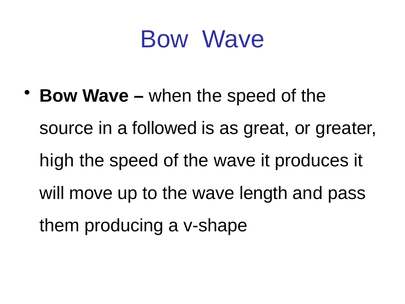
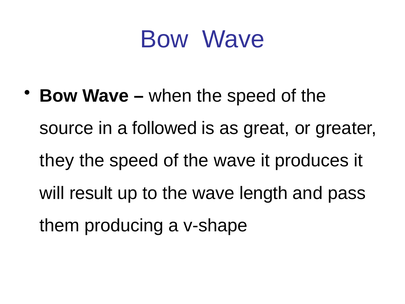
high: high -> they (57, 161)
move: move -> result (91, 193)
